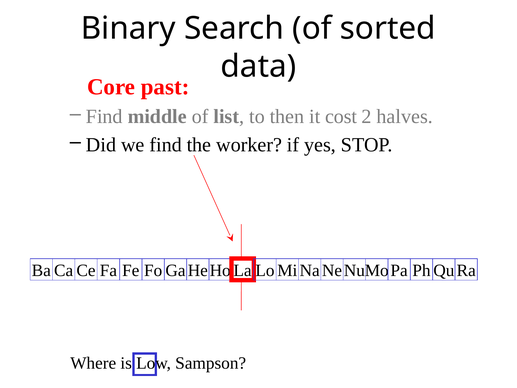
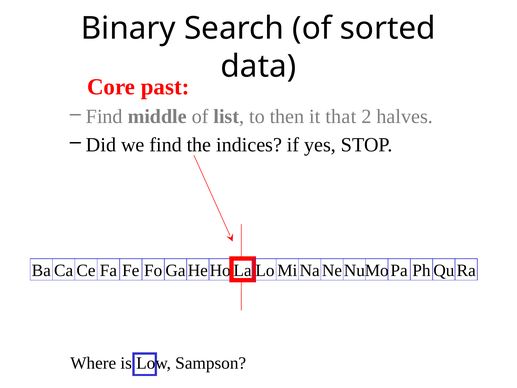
cost: cost -> that (341, 117)
worker: worker -> indices (249, 145)
